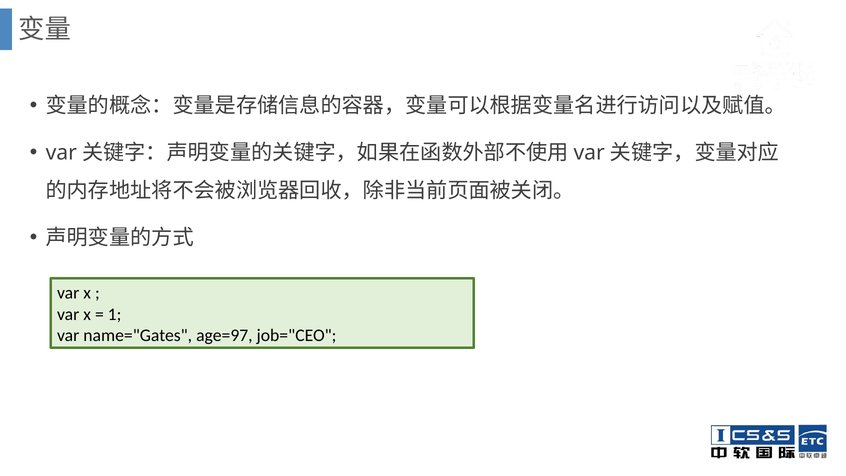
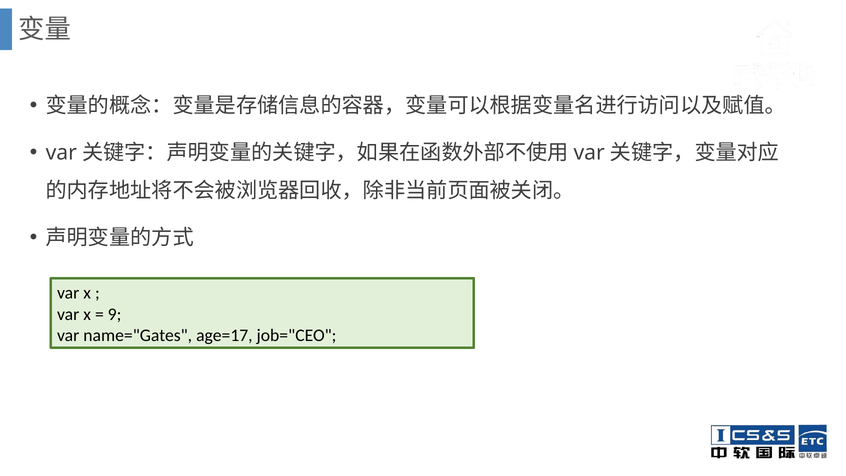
1: 1 -> 9 (115, 314)
age=97: age=97 -> age=17 (224, 335)
